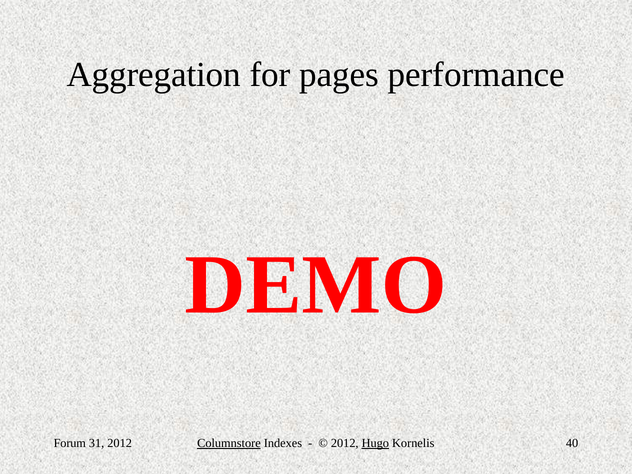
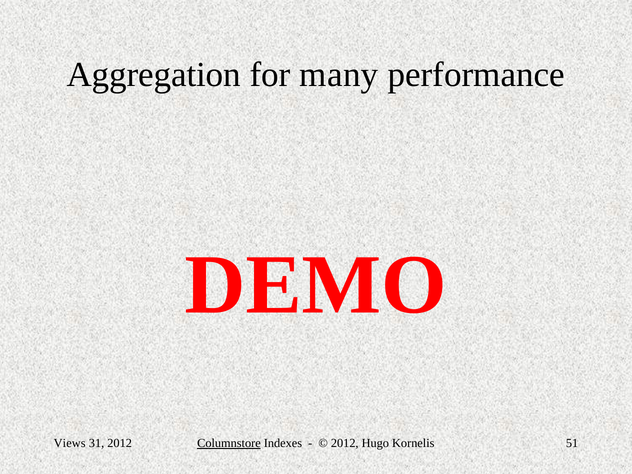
pages: pages -> many (339, 75)
Forum: Forum -> Views (70, 443)
Hugo underline: present -> none (375, 443)
40: 40 -> 51 (572, 443)
